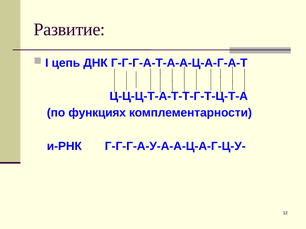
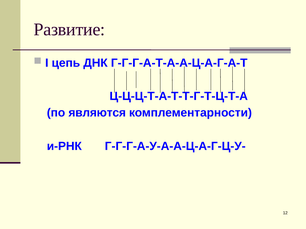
функциях: функциях -> являются (97, 113)
